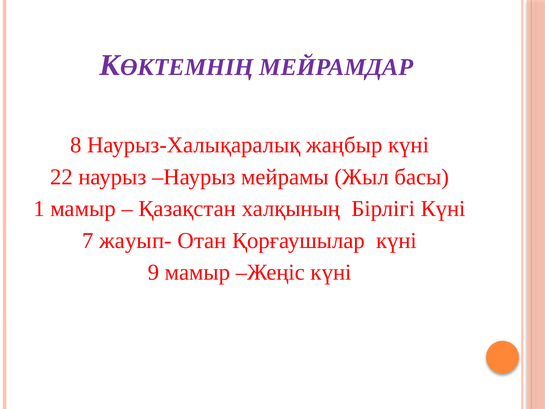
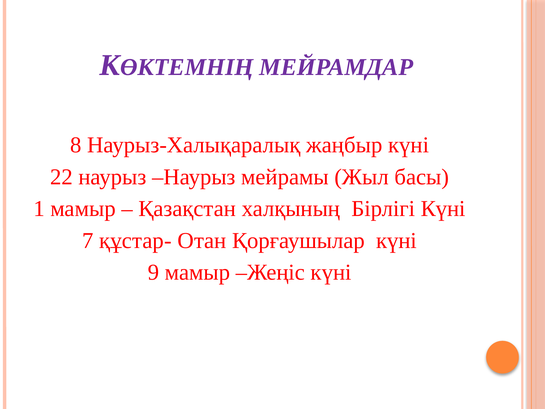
жауып-: жауып- -> құстар- (135, 240)
